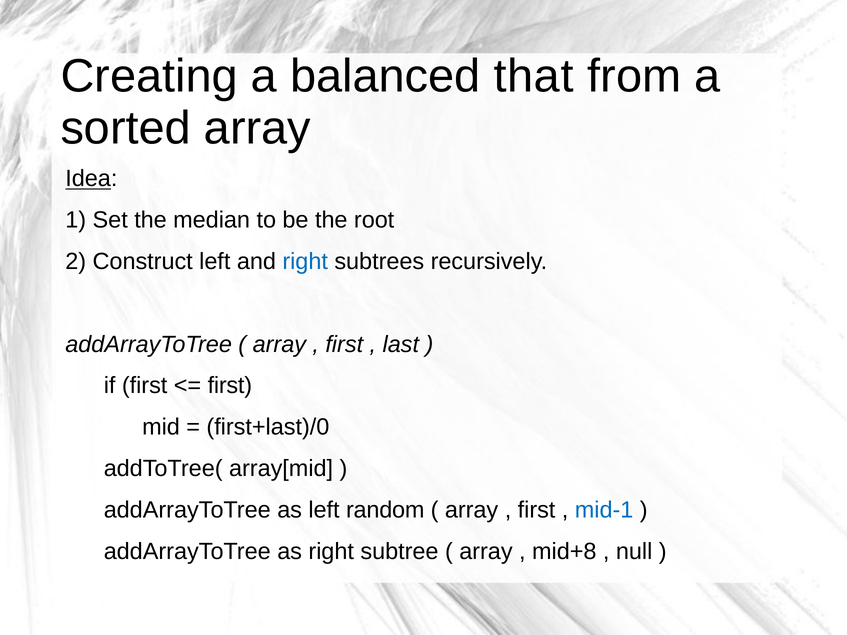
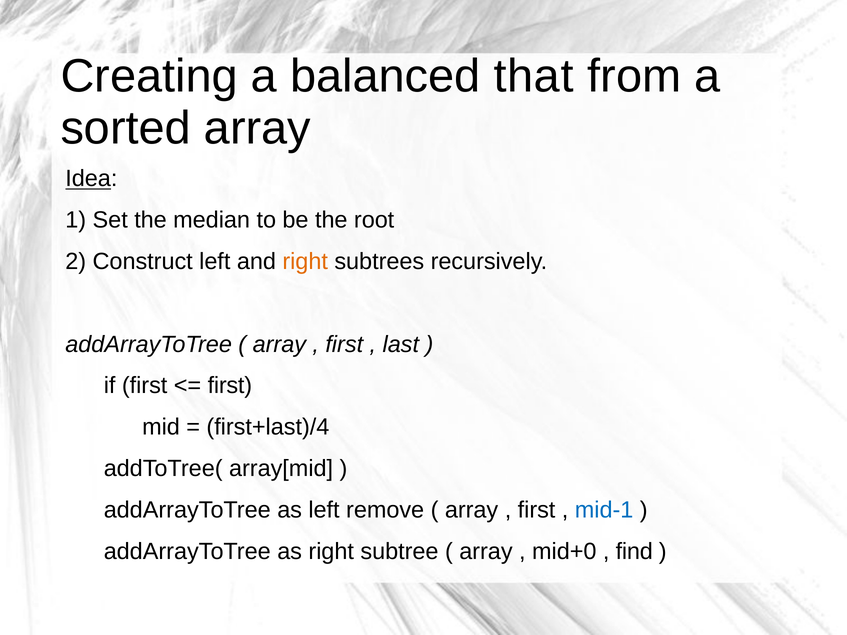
right colour: blue -> orange (305, 262)
first+last)/0: first+last)/0 -> first+last)/4 (268, 427)
random: random -> remove (385, 510)
mid+8: mid+8 -> mid+0 (564, 551)
null: null -> find (634, 551)
